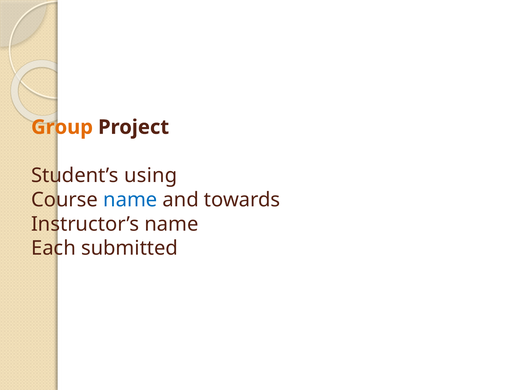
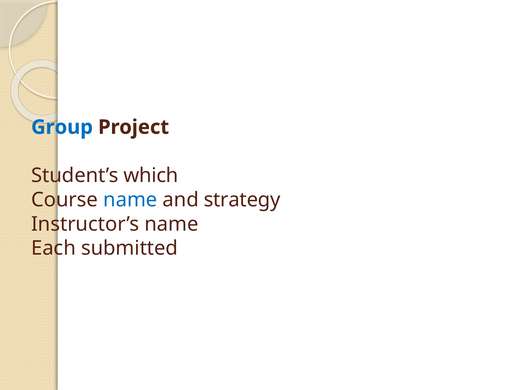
Group colour: orange -> blue (62, 127)
using: using -> which (151, 176)
towards: towards -> strategy (242, 200)
